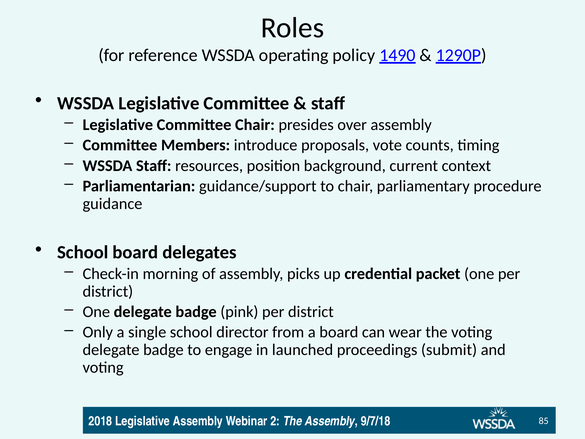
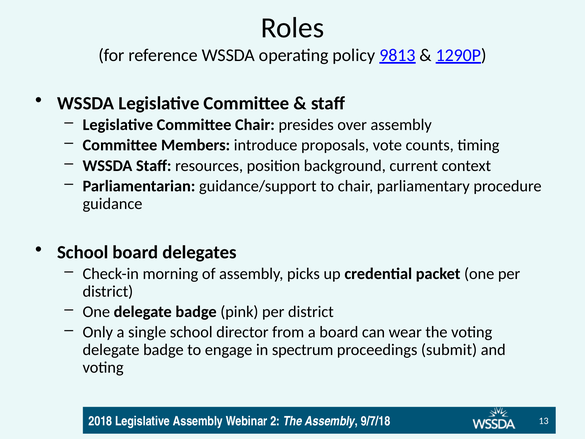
1490: 1490 -> 9813 (397, 55)
launched: launched -> spectrum (303, 350)
85: 85 -> 13 (544, 421)
